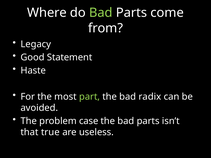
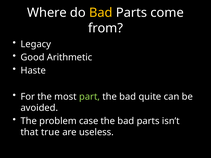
Bad colour: light green -> yellow (101, 13)
Statement: Statement -> Arithmetic (70, 57)
radix: radix -> quite (150, 97)
